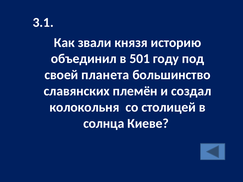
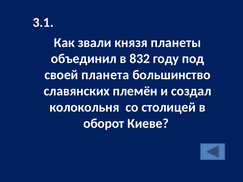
историю: историю -> планеты (176, 43)
501: 501 -> 832 (140, 59)
солнца: солнца -> оборот (104, 124)
